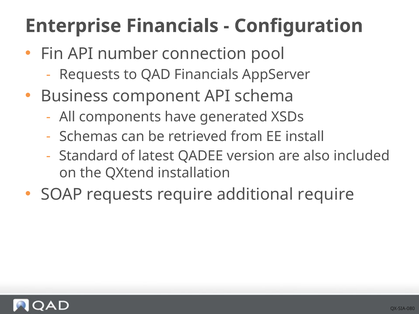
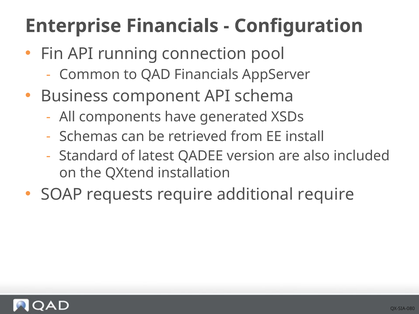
number: number -> running (128, 54)
Requests: Requests -> Common (90, 75)
